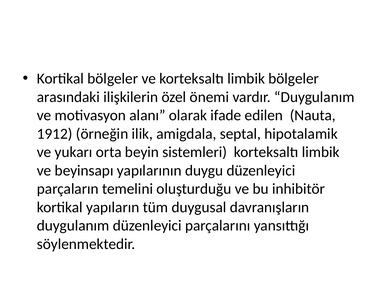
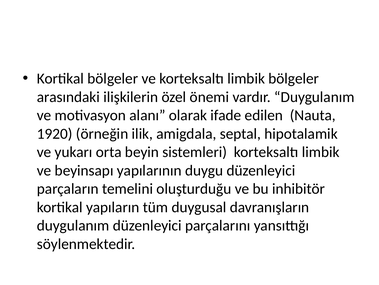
1912: 1912 -> 1920 (55, 133)
